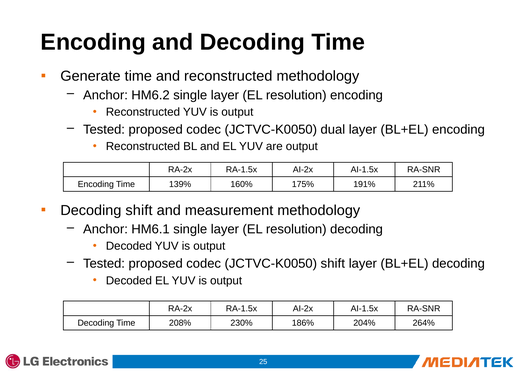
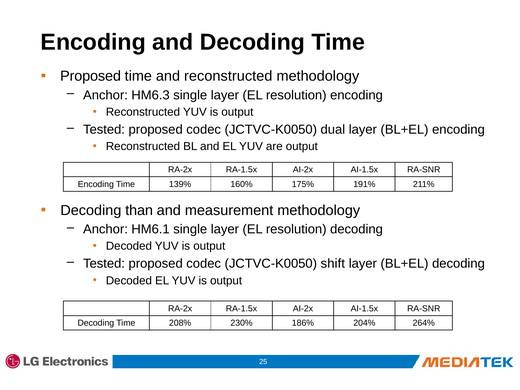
Generate: Generate -> Proposed (91, 76)
HM6.2: HM6.2 -> HM6.3 (151, 95)
Decoding shift: shift -> than (139, 210)
